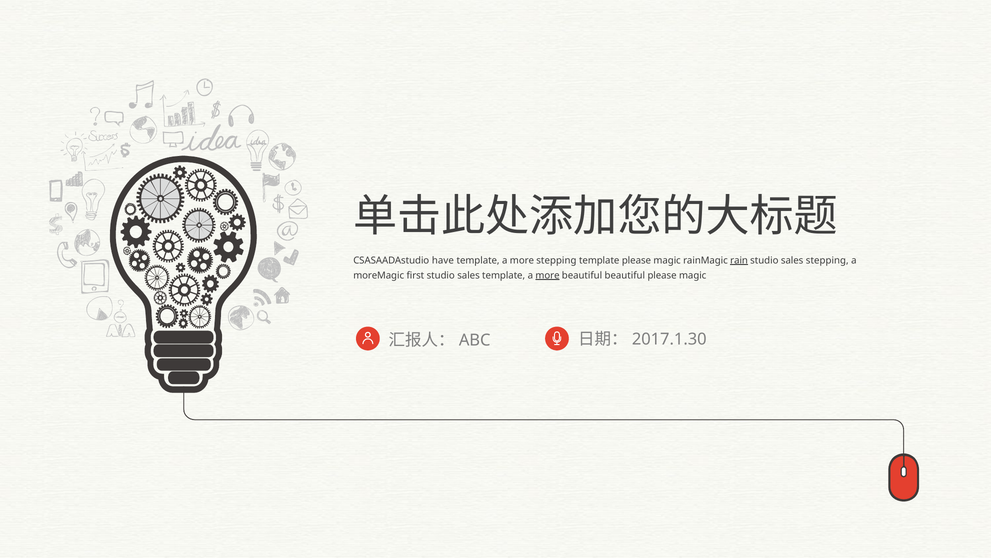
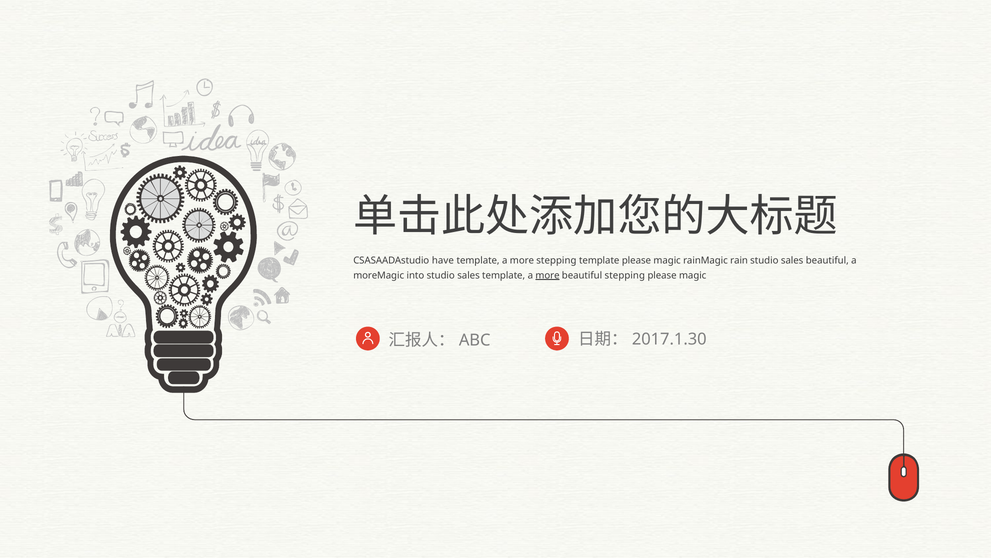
rain underline: present -> none (739, 260)
sales stepping: stepping -> beautiful (827, 260)
first: first -> into (415, 275)
beautiful beautiful: beautiful -> stepping (625, 275)
